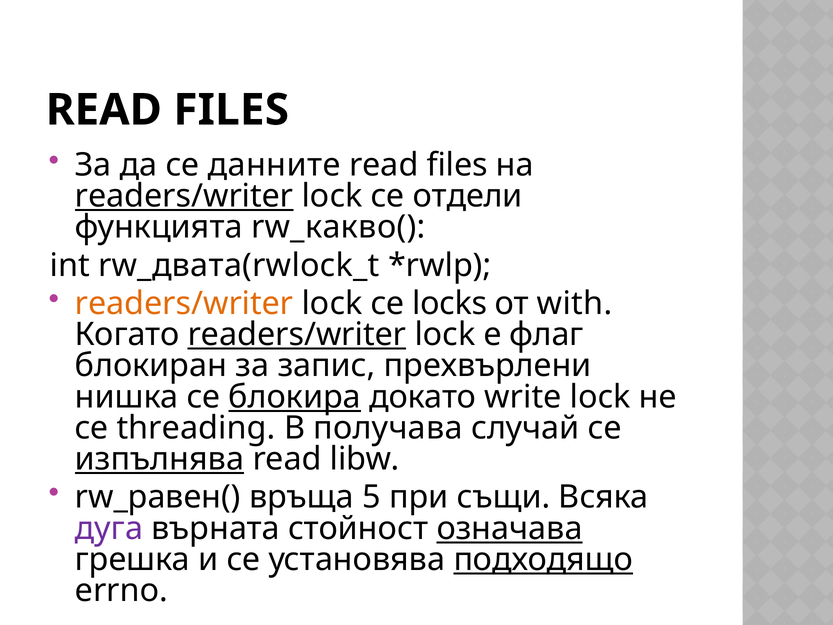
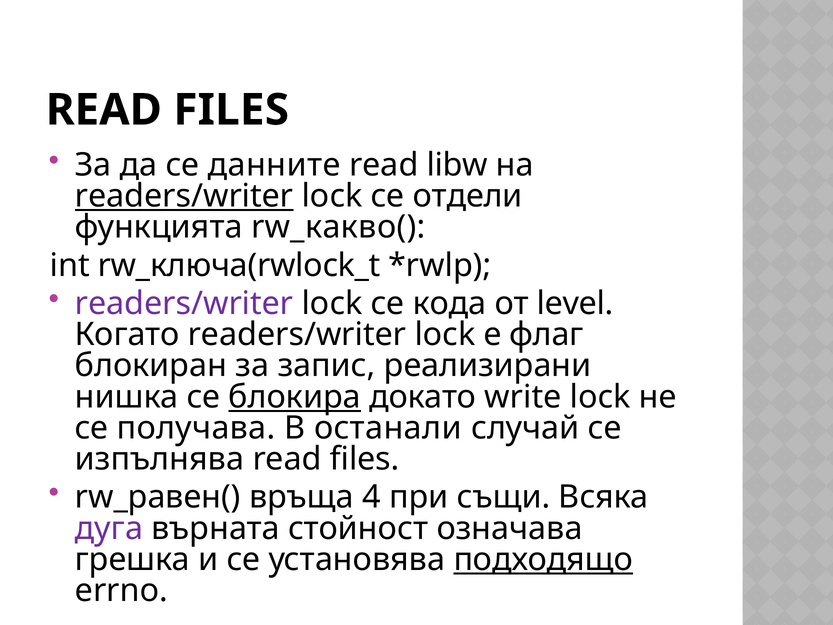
files: files -> libw (457, 165)
rw_двата(rwlock_t: rw_двата(rwlock_t -> rw_ключа(rwlock_t (239, 265)
readers/writer colour: orange -> purple (184, 303)
locks: locks -> кода (450, 303)
with: with -> level (575, 303)
readers/writer underline: present -> none (297, 334)
прехвърлени: прехвърлени -> реализирани (488, 366)
threading: threading -> получава (196, 428)
получава: получава -> останали (388, 428)
изпълнява underline: present -> none (160, 459)
libw: libw -> files (365, 459)
5: 5 -> 4 (371, 497)
означава underline: present -> none (510, 528)
